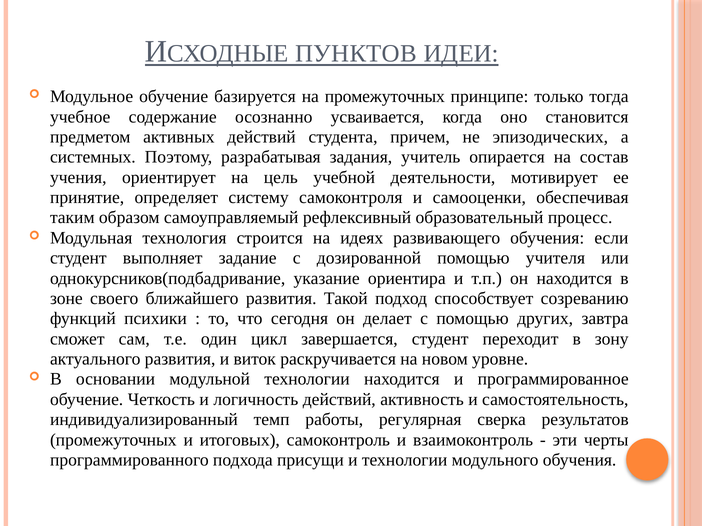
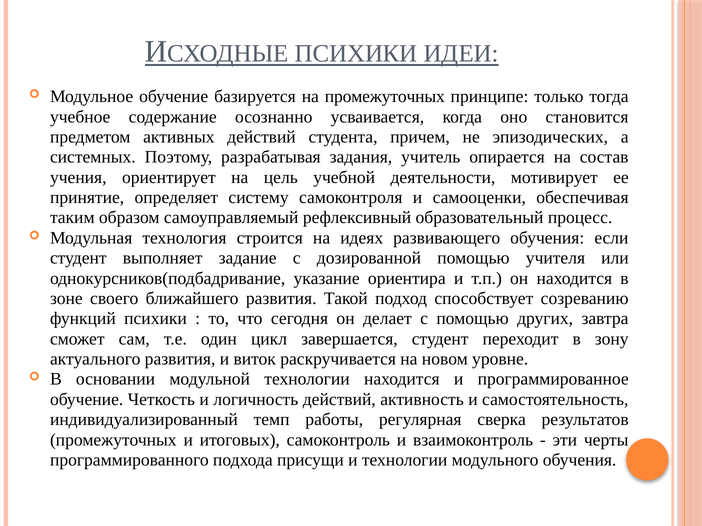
ПУНКТОВ: ПУНКТОВ -> ПСИХИКИ (356, 53)
